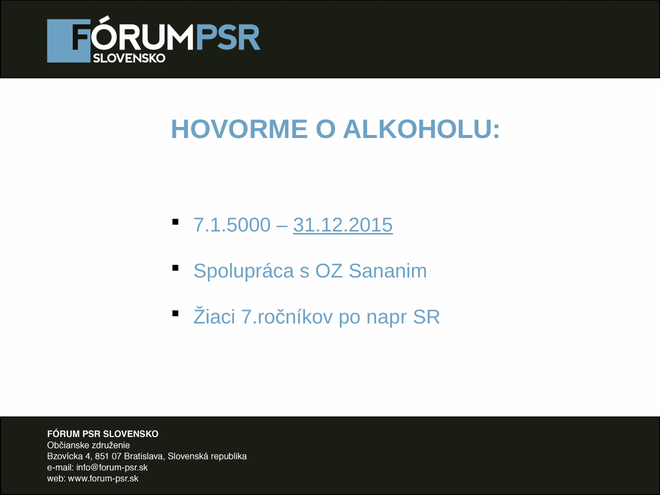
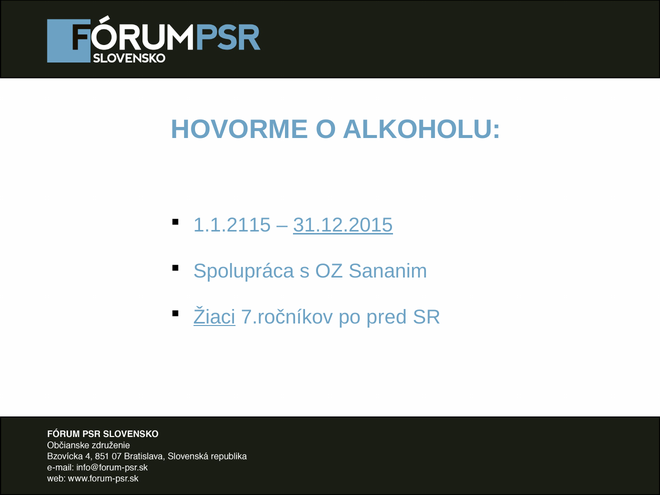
7.1.5000: 7.1.5000 -> 1.1.2115 (232, 225)
Žiaci underline: none -> present (214, 317)
napr: napr -> pred (387, 317)
